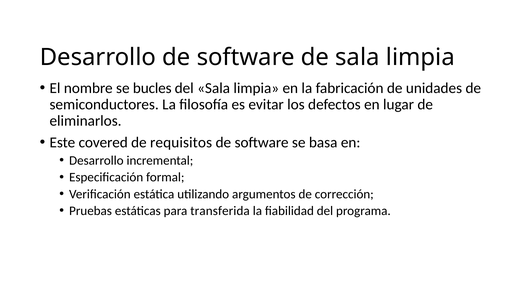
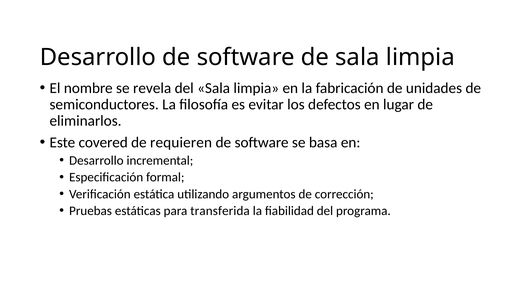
bucles: bucles -> revela (152, 88)
requisitos: requisitos -> requieren (181, 143)
